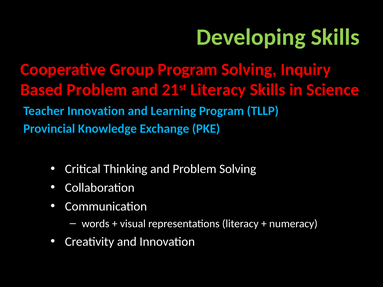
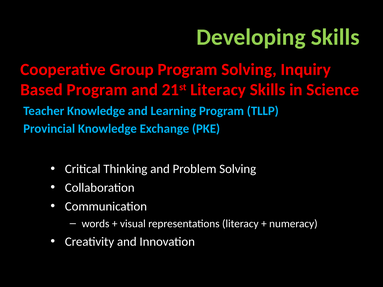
Based Problem: Problem -> Program (97, 90)
Teacher Innovation: Innovation -> Knowledge (96, 111)
